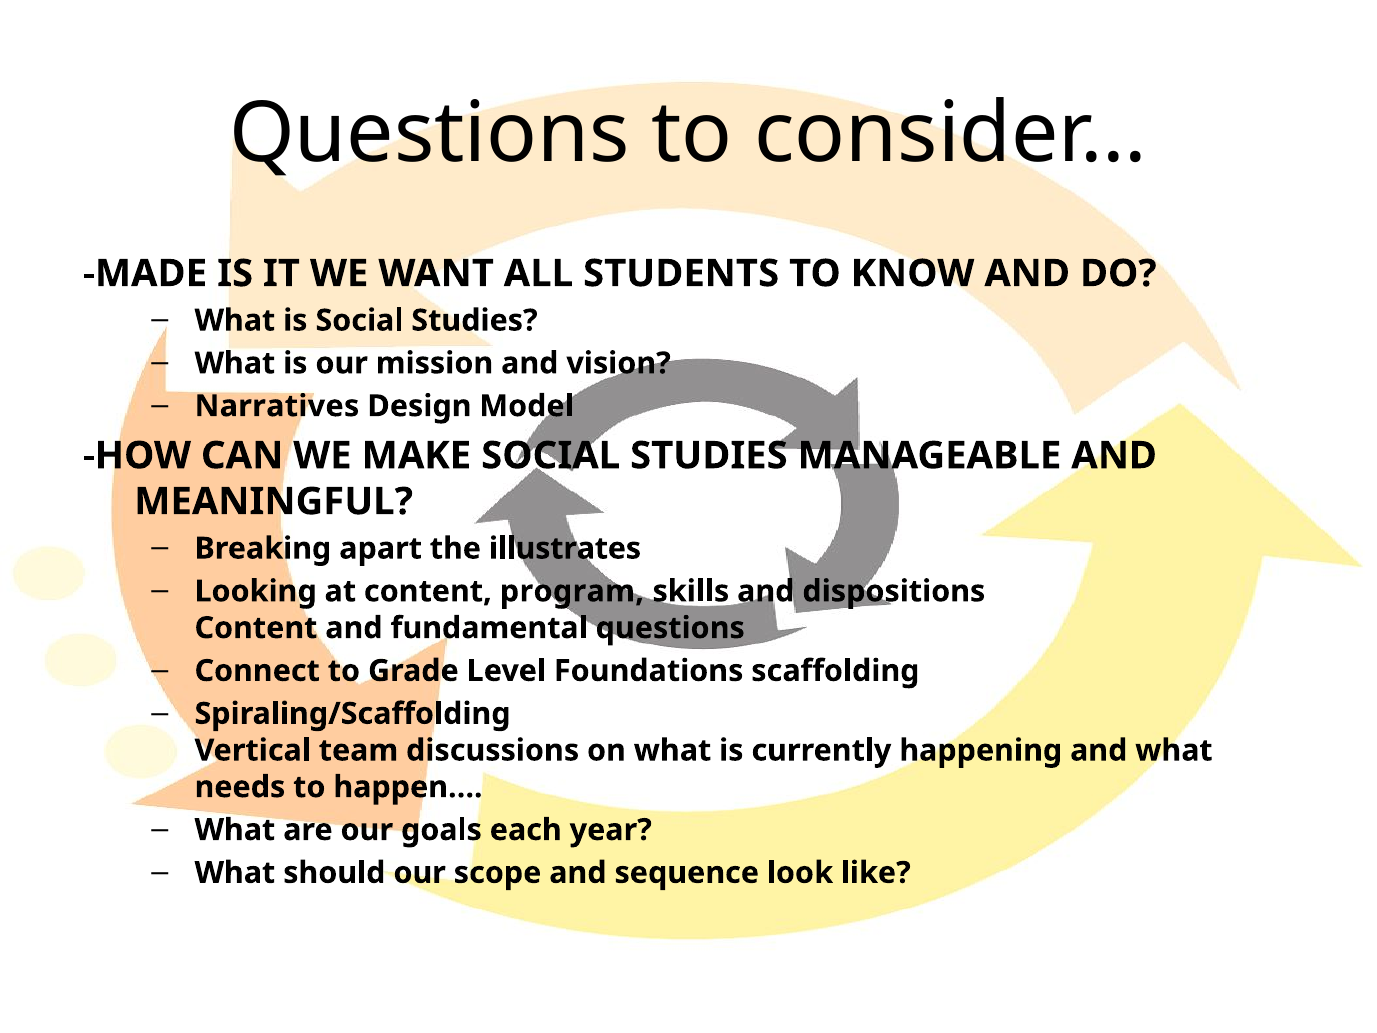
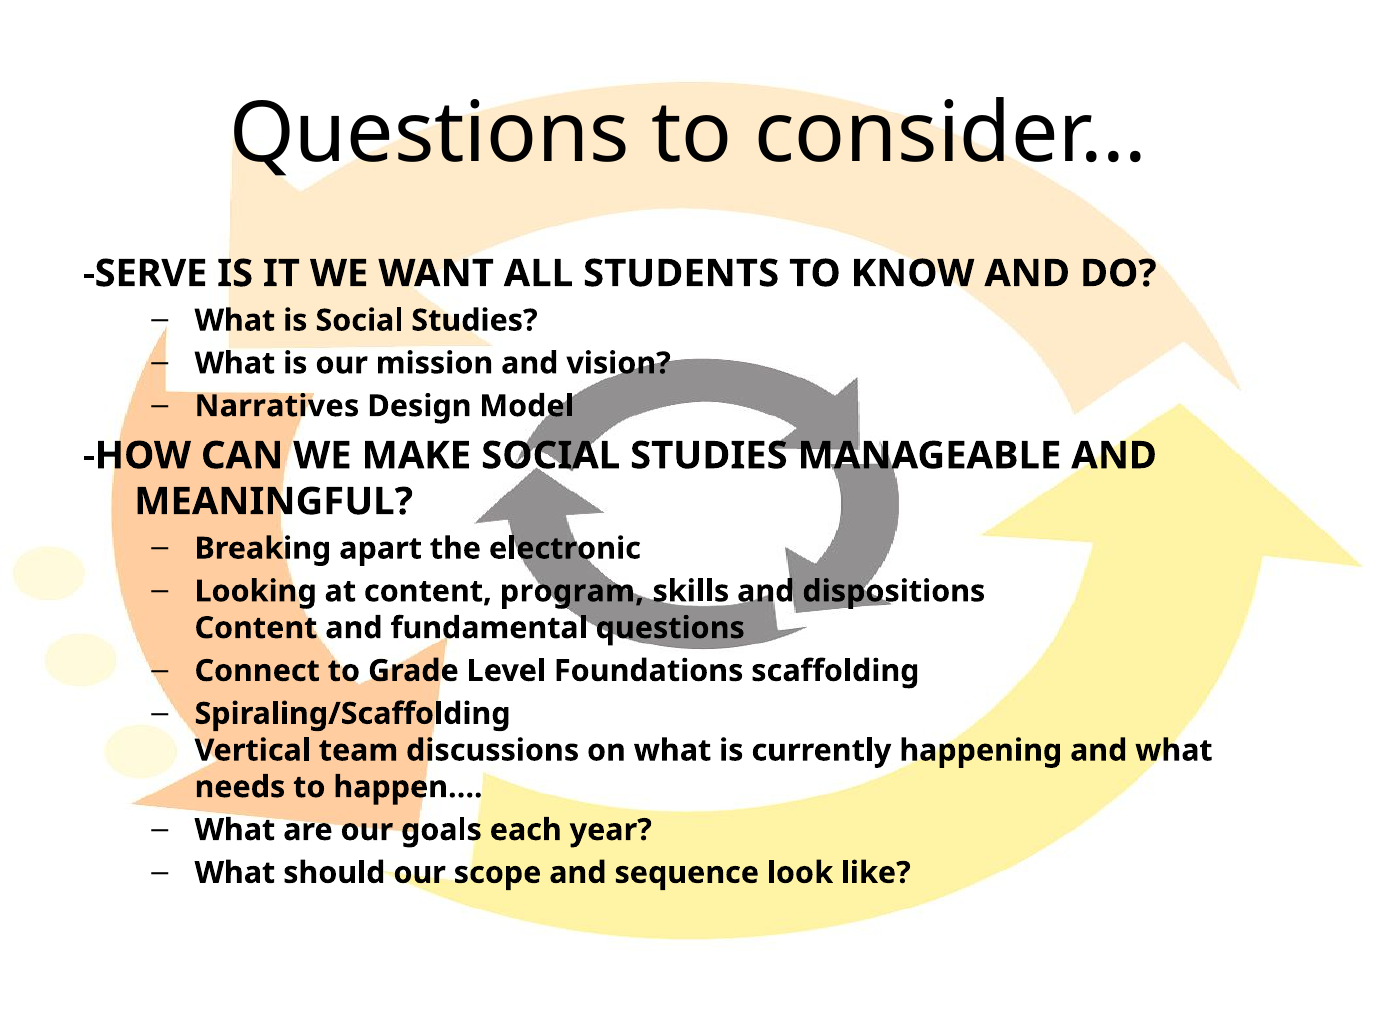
MADE: MADE -> SERVE (145, 274)
illustrates: illustrates -> electronic (565, 548)
